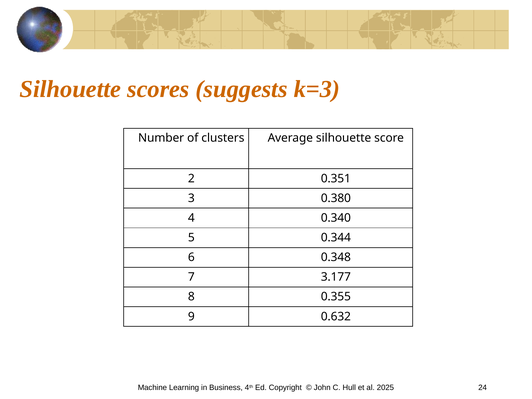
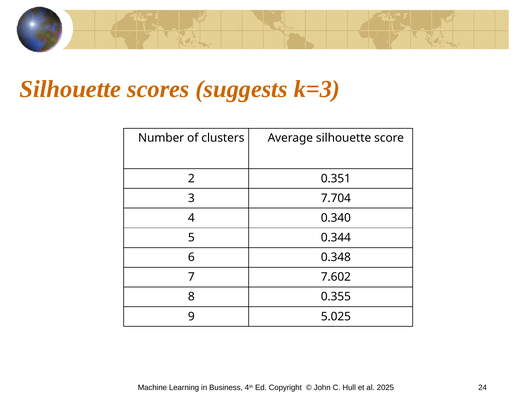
0.380: 0.380 -> 7.704 (336, 198)
3.177: 3.177 -> 7.602 (336, 277)
0.632: 0.632 -> 5.025 (336, 316)
